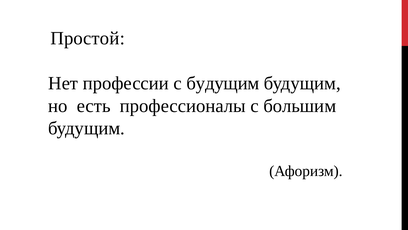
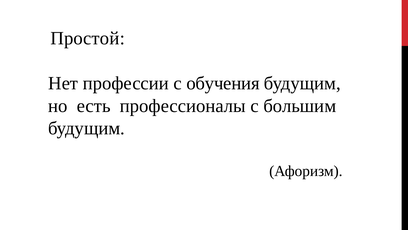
с будущим: будущим -> обучения (223, 83)
